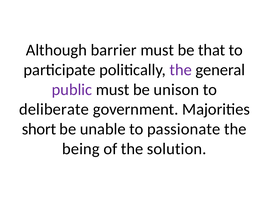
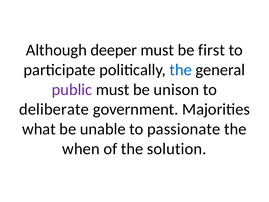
barrier: barrier -> deeper (114, 50)
that: that -> first (212, 50)
the colour: purple -> blue (181, 70)
short: short -> what (39, 129)
being: being -> when (81, 149)
